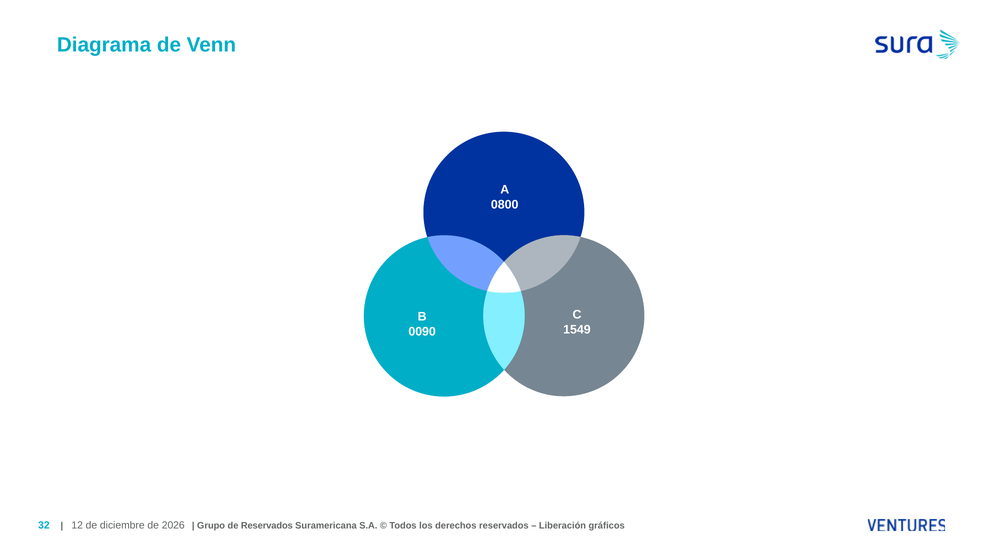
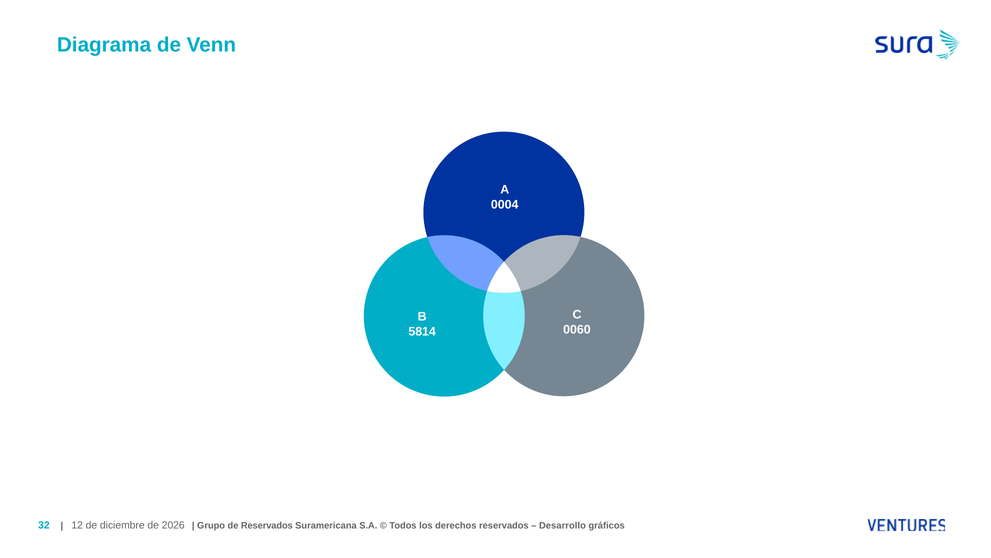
0800: 0800 -> 0004 (505, 204)
1549: 1549 -> 0060 (577, 329)
0090: 0090 -> 5814 (422, 331)
Liberación: Liberación -> Desarrollo (562, 525)
